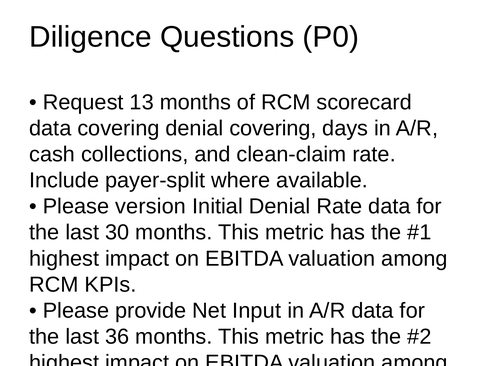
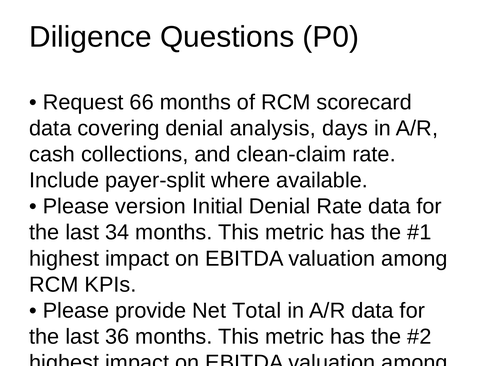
13: 13 -> 66 (142, 102)
denial covering: covering -> analysis (273, 128)
30: 30 -> 34 (117, 233)
Input: Input -> Total (257, 311)
